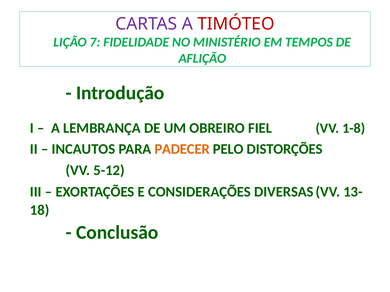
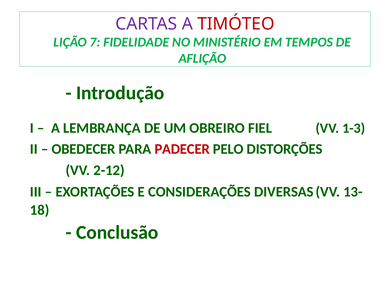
1-8: 1-8 -> 1-3 (354, 128)
INCAUTOS: INCAUTOS -> OBEDECER (84, 149)
PADECER colour: orange -> red (182, 149)
5-12: 5-12 -> 2-12 (109, 171)
